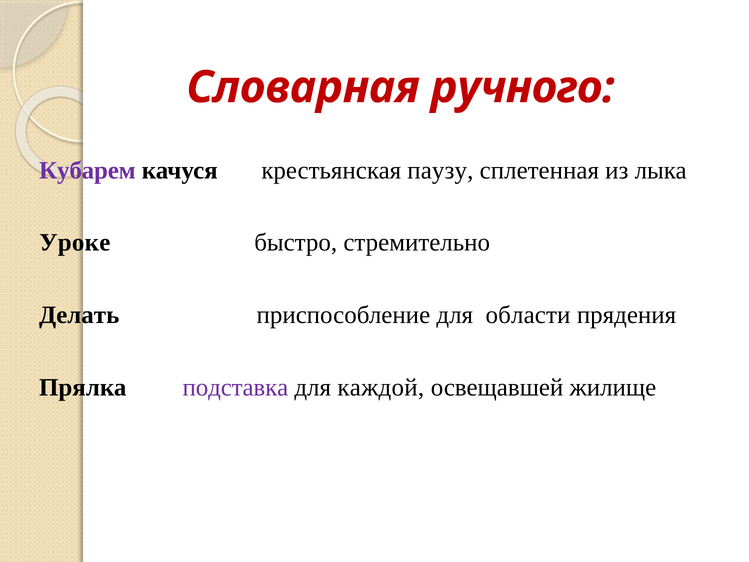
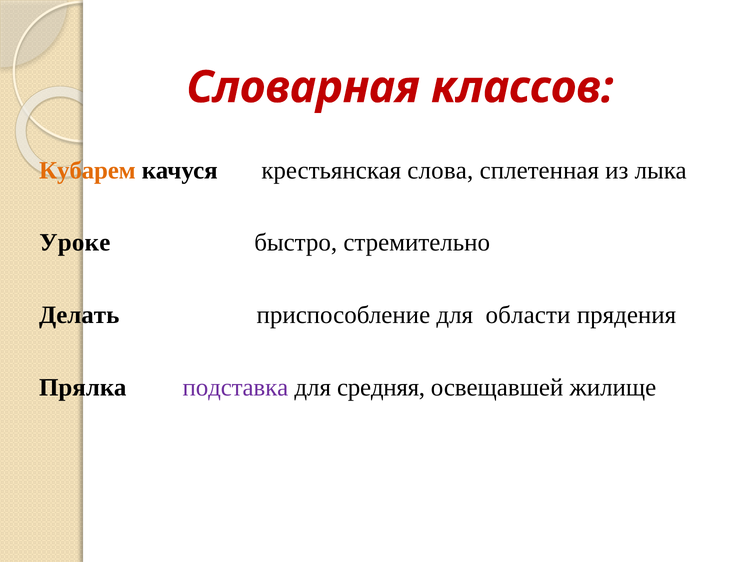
ручного: ручного -> классов (523, 87)
Кубарем colour: purple -> orange (87, 170)
паузу: паузу -> слова (440, 170)
каждой: каждой -> средняя (381, 387)
